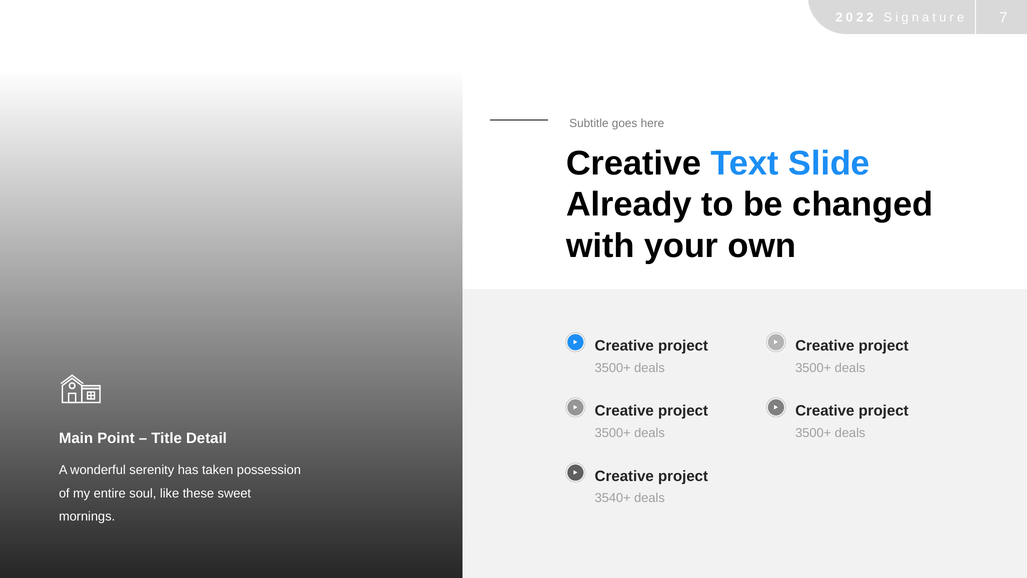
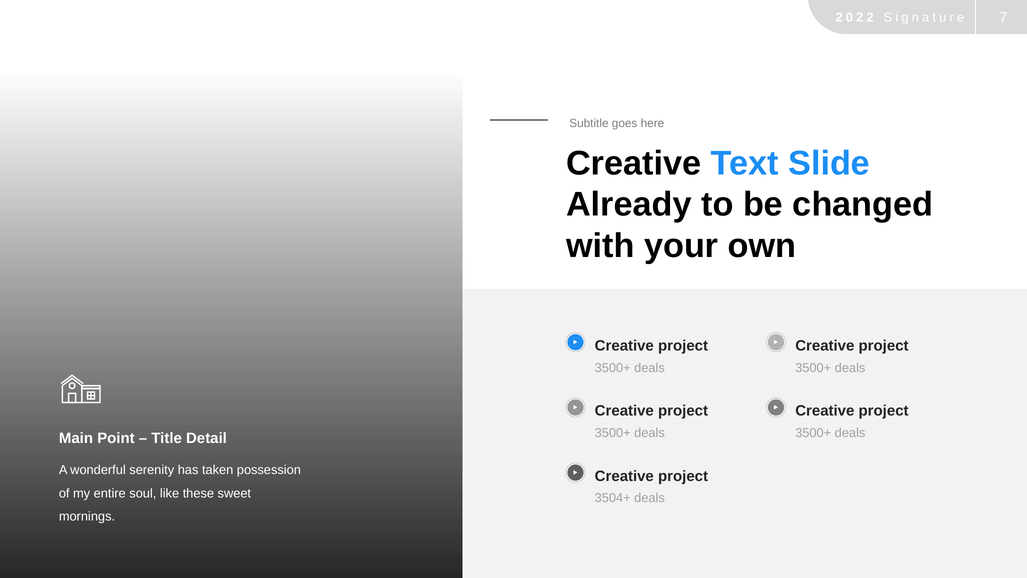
3540+: 3540+ -> 3504+ (613, 498)
